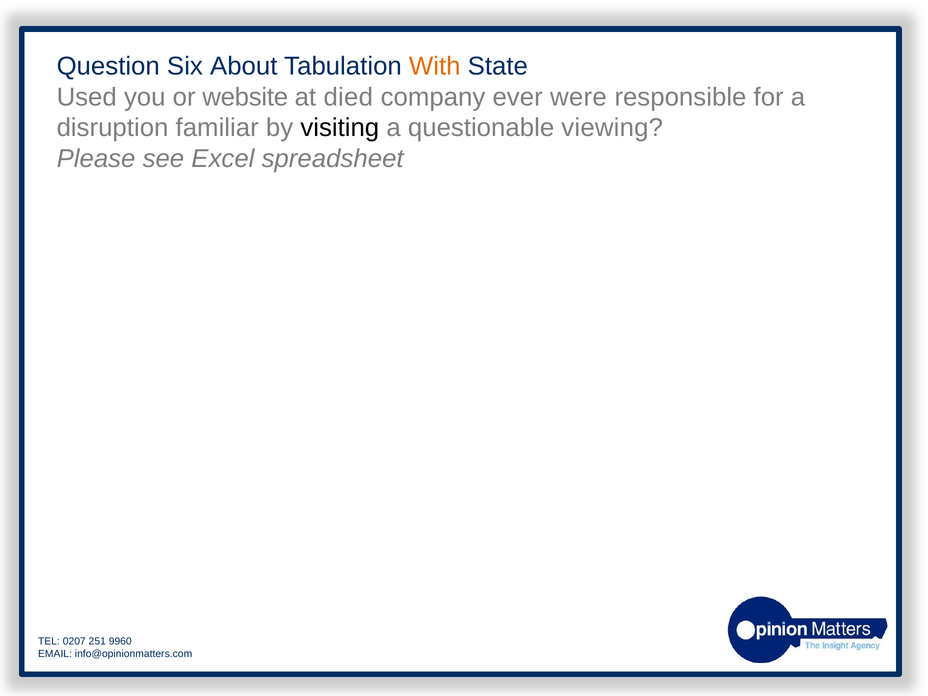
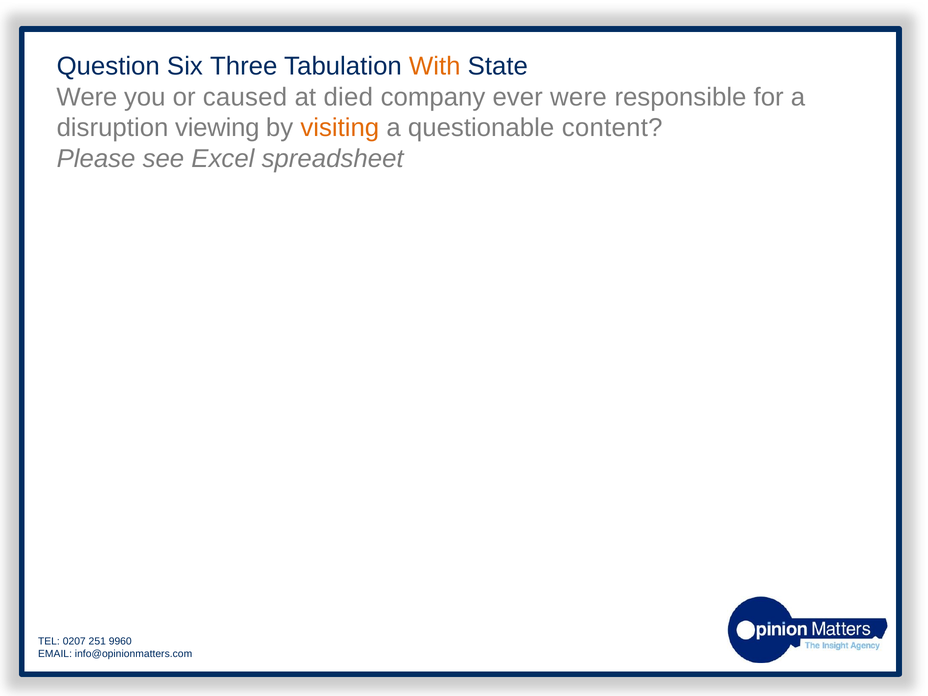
About: About -> Three (244, 66)
Used: Used -> Were (87, 97)
website: website -> caused (245, 97)
familiar: familiar -> viewing (217, 128)
visiting colour: black -> orange (340, 128)
viewing: viewing -> content (612, 128)
